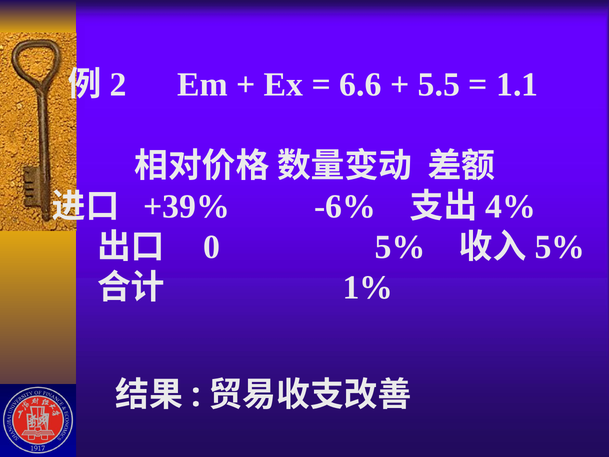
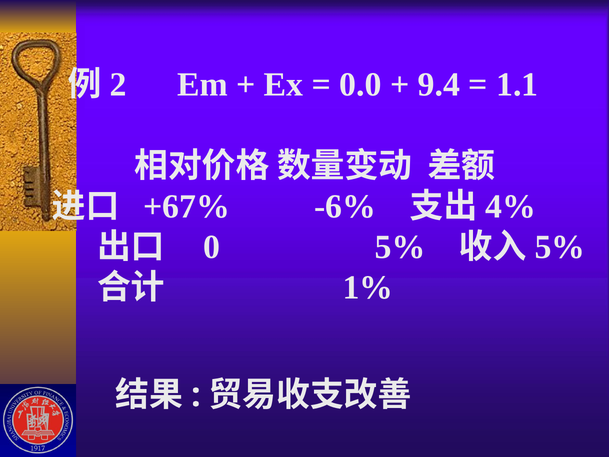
6.6: 6.6 -> 0.0 (361, 85)
5.5: 5.5 -> 9.4 (439, 85)
+39%: +39% -> +67% (186, 206)
